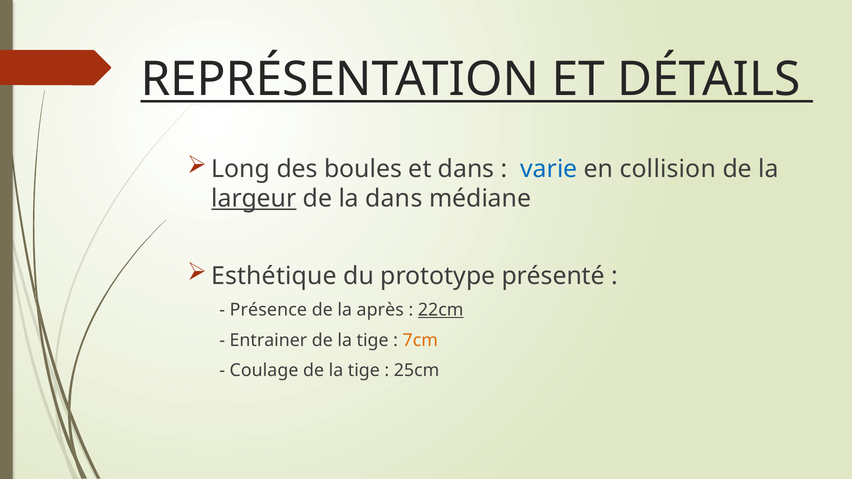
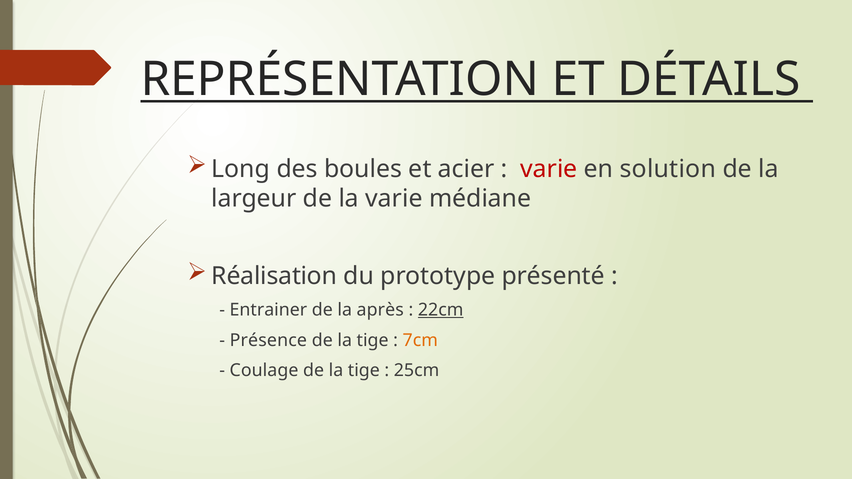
et dans: dans -> acier (466, 169)
varie colour: blue -> red (549, 169)
collision: collision -> solution (668, 169)
largeur underline: present -> none (254, 199)
la dans: dans -> varie (394, 199)
Esthétique: Esthétique -> Réalisation (274, 276)
Présence: Présence -> Entrainer (268, 310)
Entrainer: Entrainer -> Présence (268, 340)
